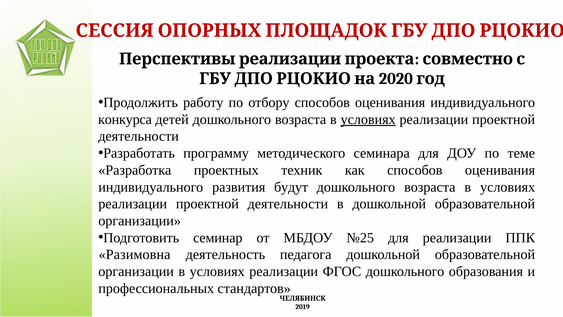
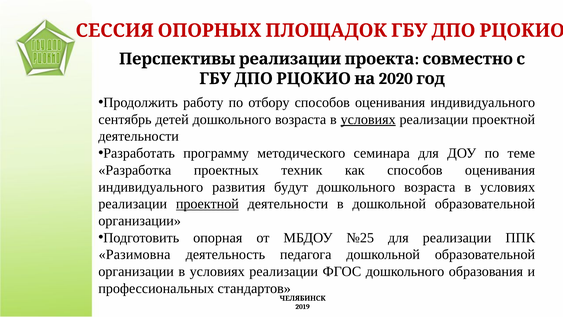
конкурса: конкурса -> сентябрь (125, 119)
проектной underline: none -> present (207, 204)
семинар: семинар -> опорная (218, 238)
